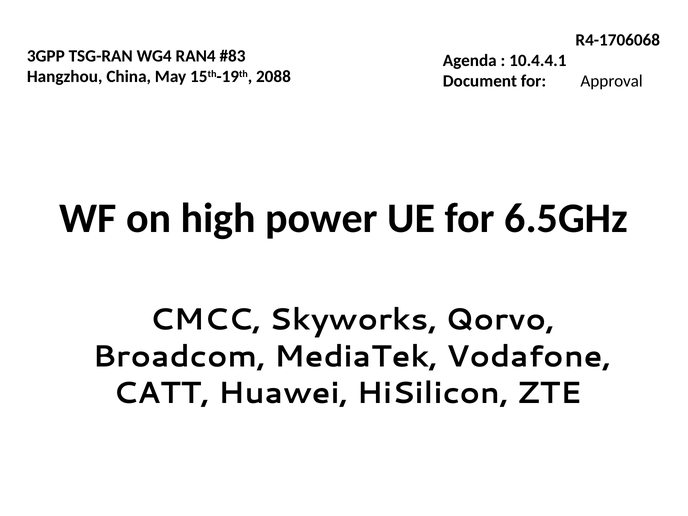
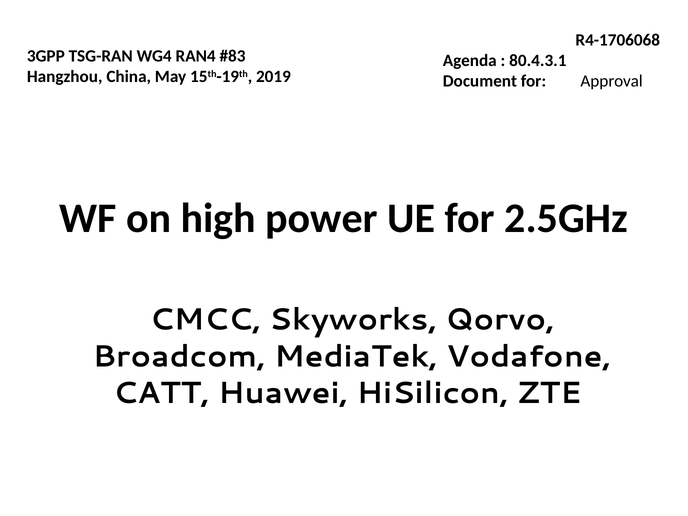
10.4.4.1: 10.4.4.1 -> 80.4.3.1 (538, 61)
2088: 2088 -> 2019 (273, 77)
6.5GHz: 6.5GHz -> 2.5GHz (566, 219)
